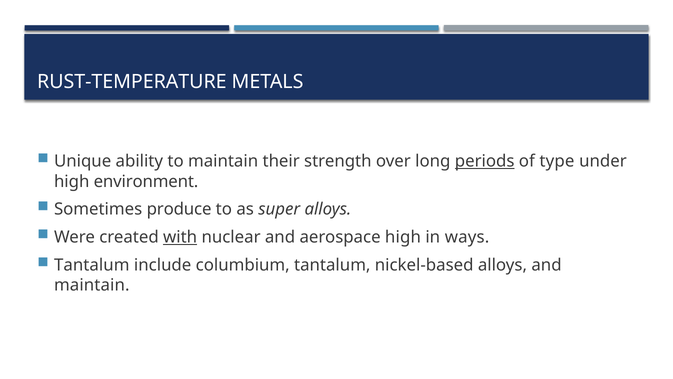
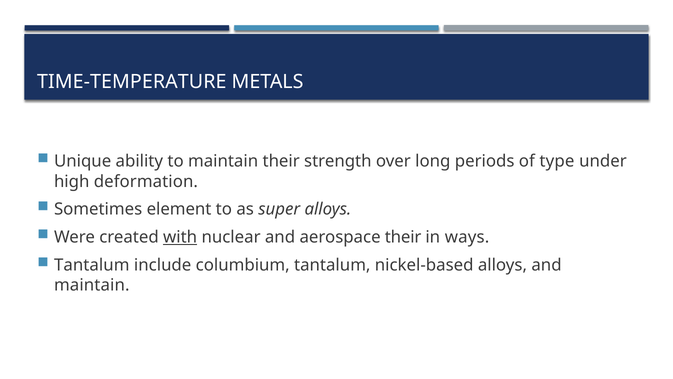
RUST-TEMPERATURE: RUST-TEMPERATURE -> TIME-TEMPERATURE (132, 82)
periods underline: present -> none (485, 161)
environment: environment -> deformation (146, 181)
produce: produce -> element (179, 209)
aerospace high: high -> their (403, 237)
